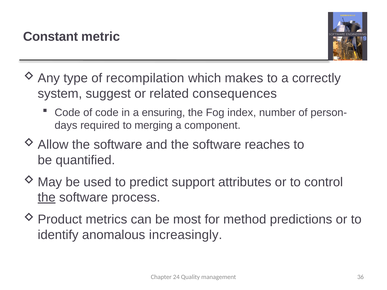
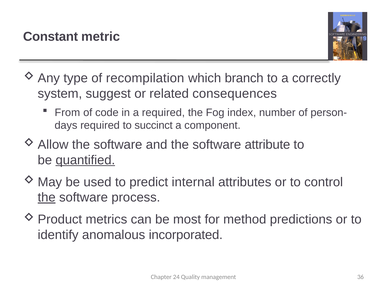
makes: makes -> branch (244, 78)
Code: Code -> From (67, 113)
a ensuring: ensuring -> required (163, 113)
merging: merging -> succinct (154, 126)
reaches: reaches -> attribute (267, 145)
quantified underline: none -> present (85, 160)
support: support -> internal (193, 182)
increasingly: increasingly -> incorporated (186, 235)
